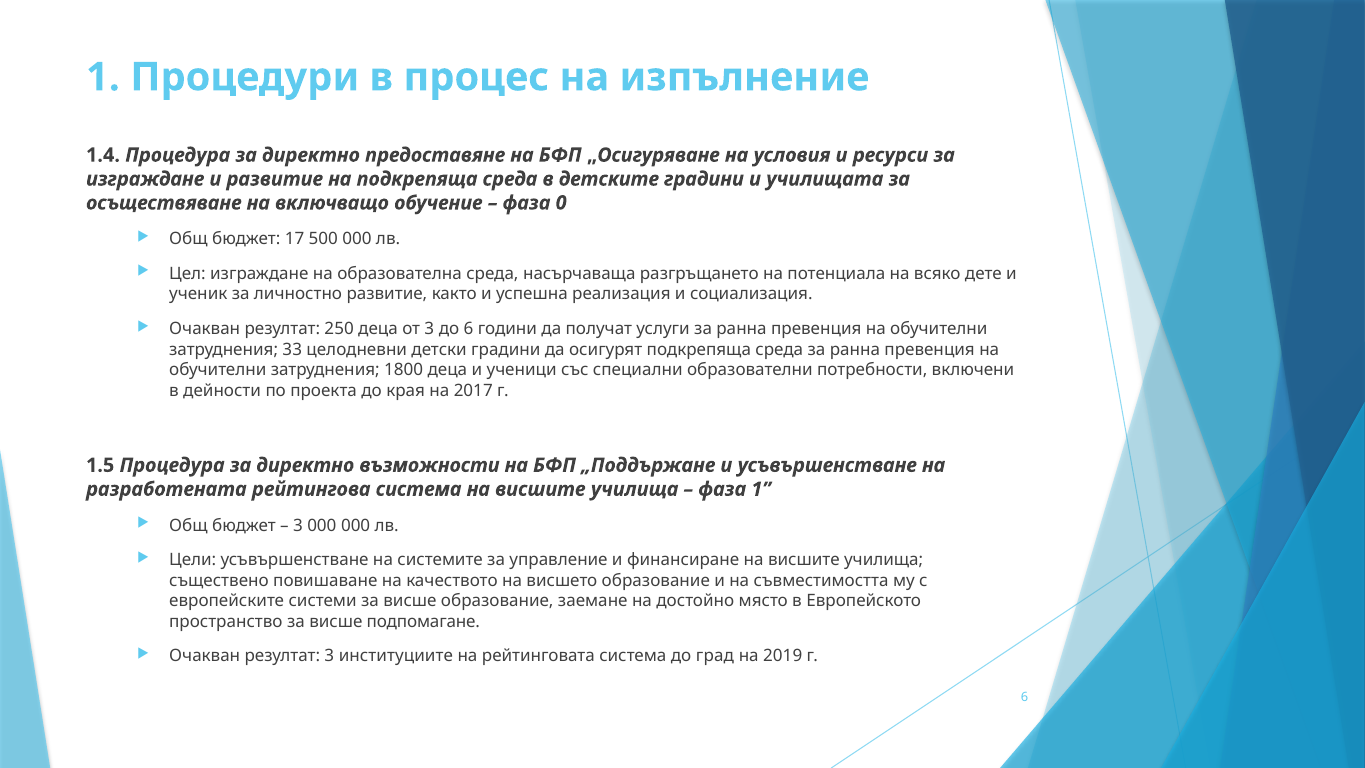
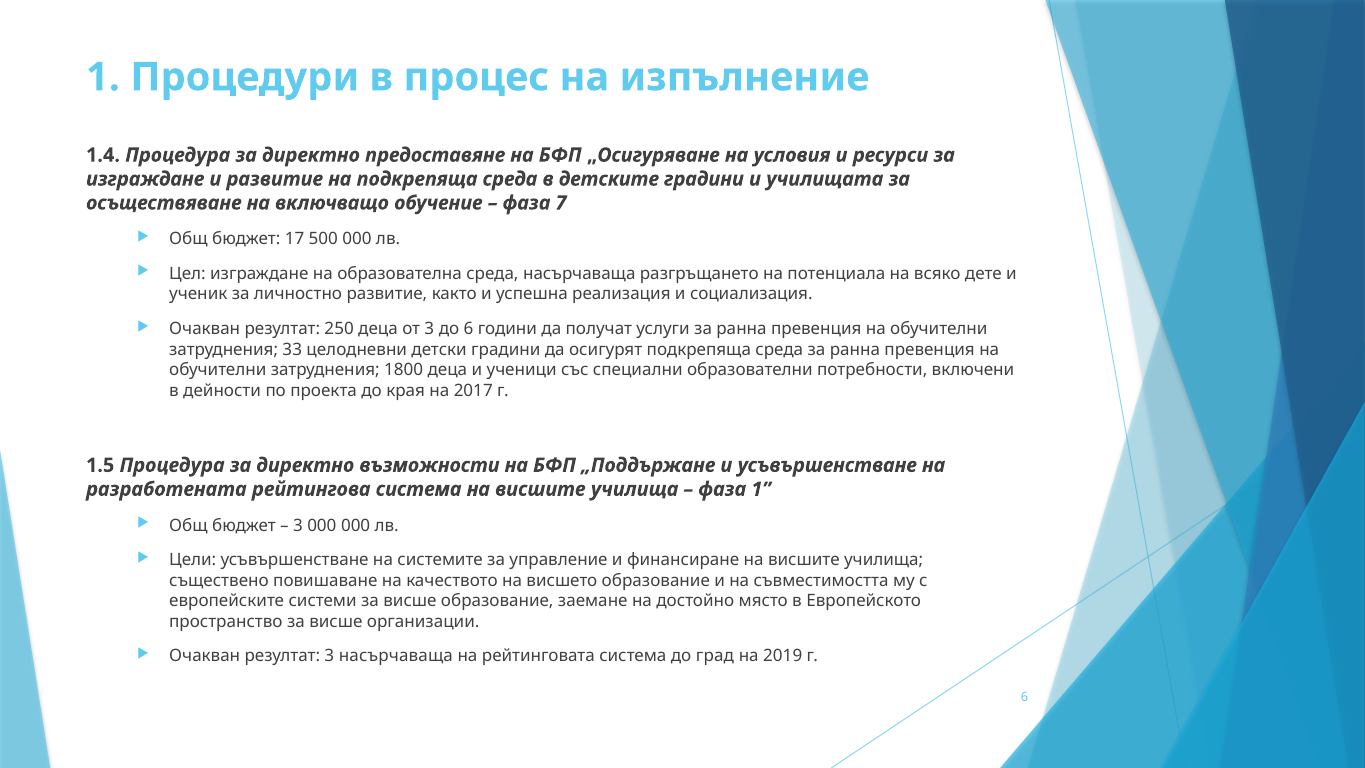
0: 0 -> 7 (561, 203)
подпомагане: подпомагане -> организации (423, 621)
3 институциите: институциите -> насърчаваща (396, 656)
